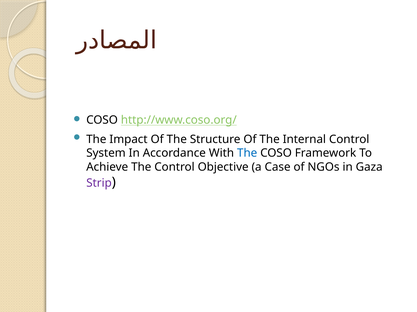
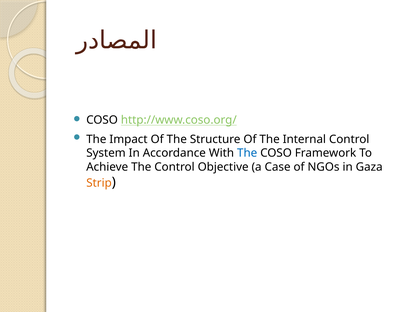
Strip colour: purple -> orange (99, 184)
